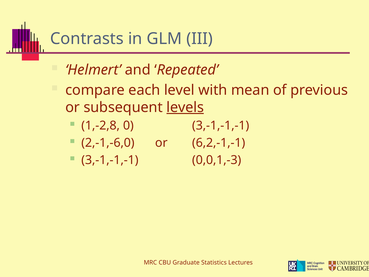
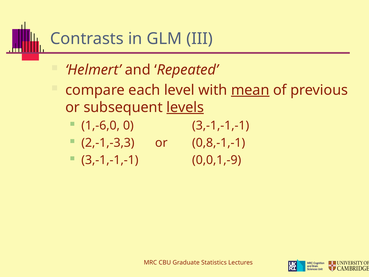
mean underline: none -> present (250, 90)
1,-2,8: 1,-2,8 -> 1,-6,0 (101, 126)
2,-1,-6,0: 2,-1,-6,0 -> 2,-1,-3,3 (108, 143)
6,2,-1,-1: 6,2,-1,-1 -> 0,8,-1,-1 (219, 143)
0,0,1,-3: 0,0,1,-3 -> 0,0,1,-9 (217, 160)
